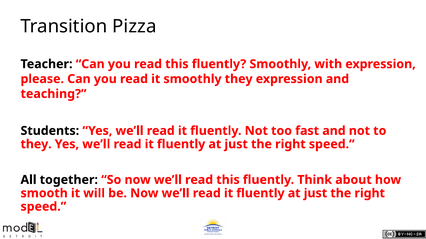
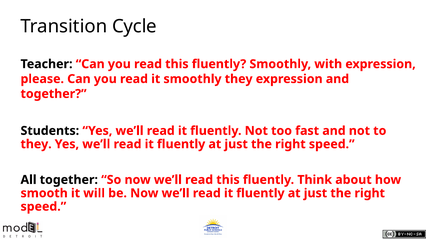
Pizza: Pizza -> Cycle (134, 26)
teaching: teaching -> together (54, 94)
